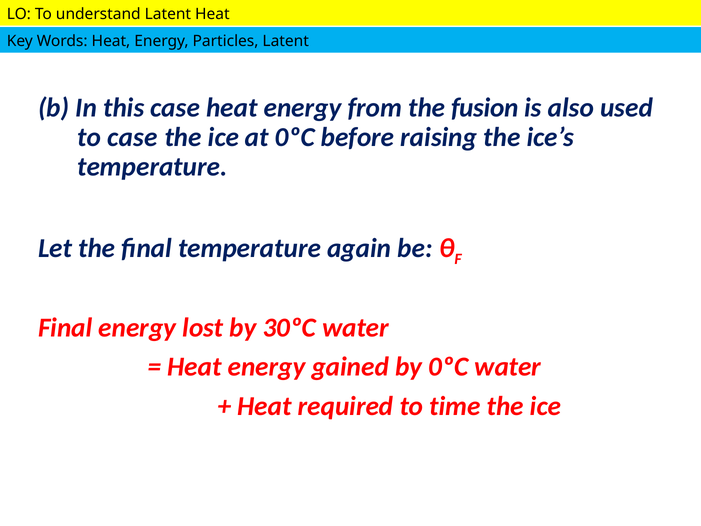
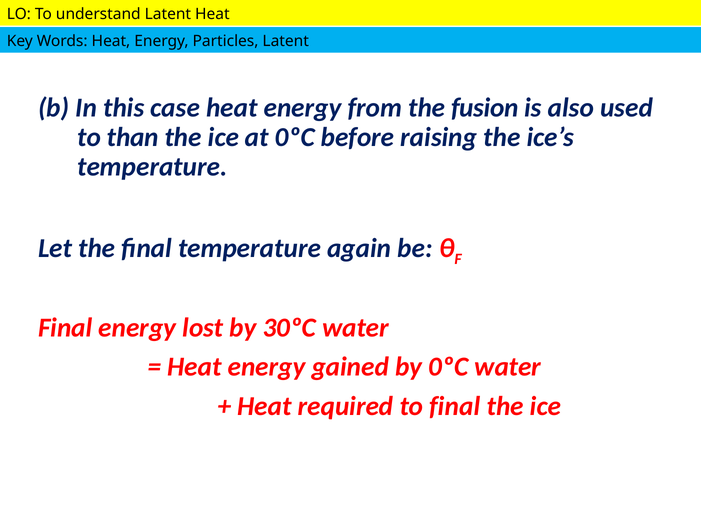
to case: case -> than (133, 137)
to time: time -> final (455, 406)
